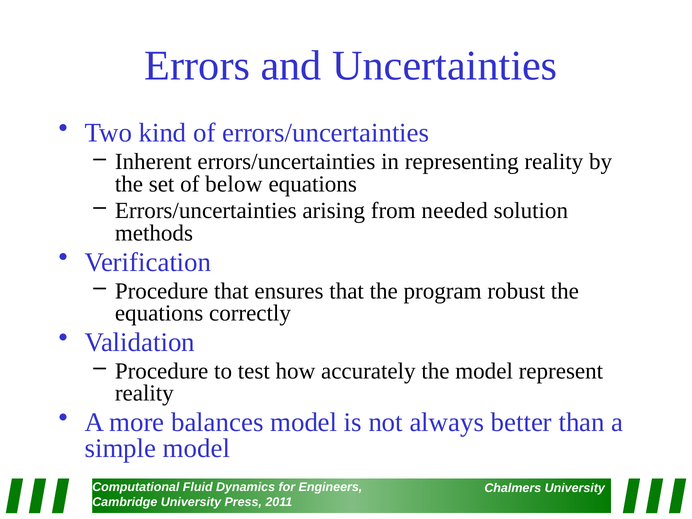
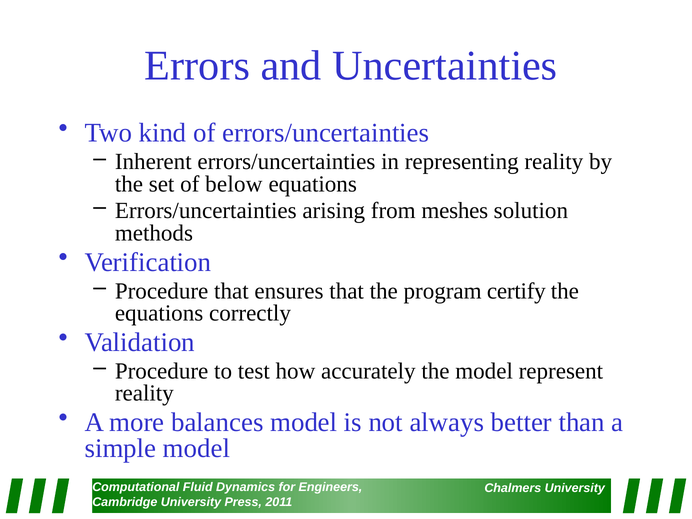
needed: needed -> meshes (455, 211)
robust: robust -> certify (516, 291)
